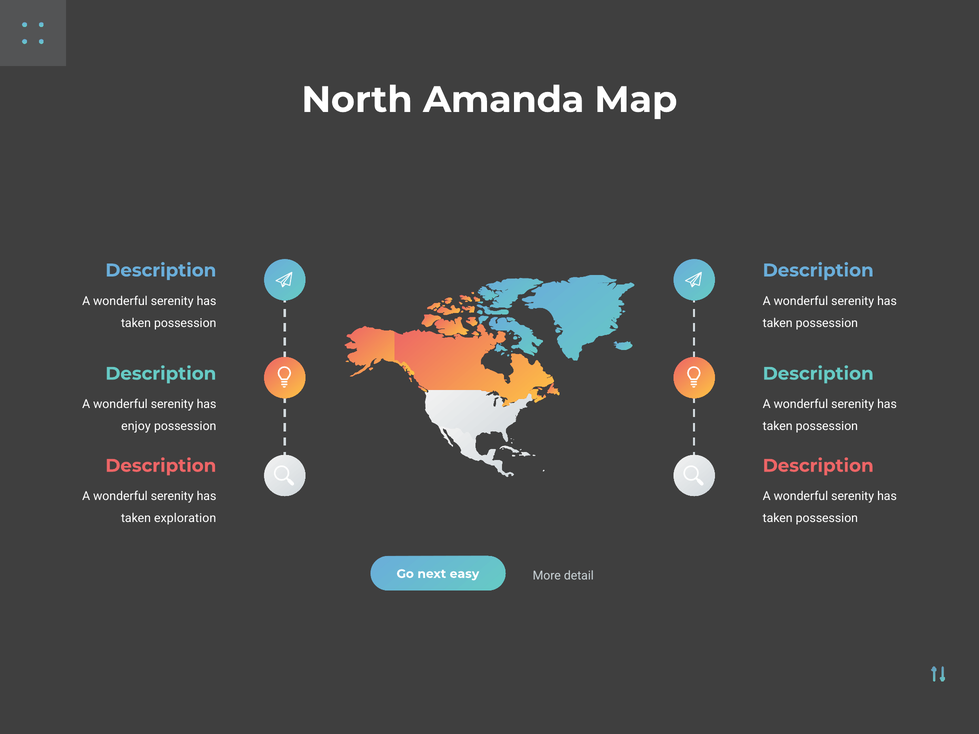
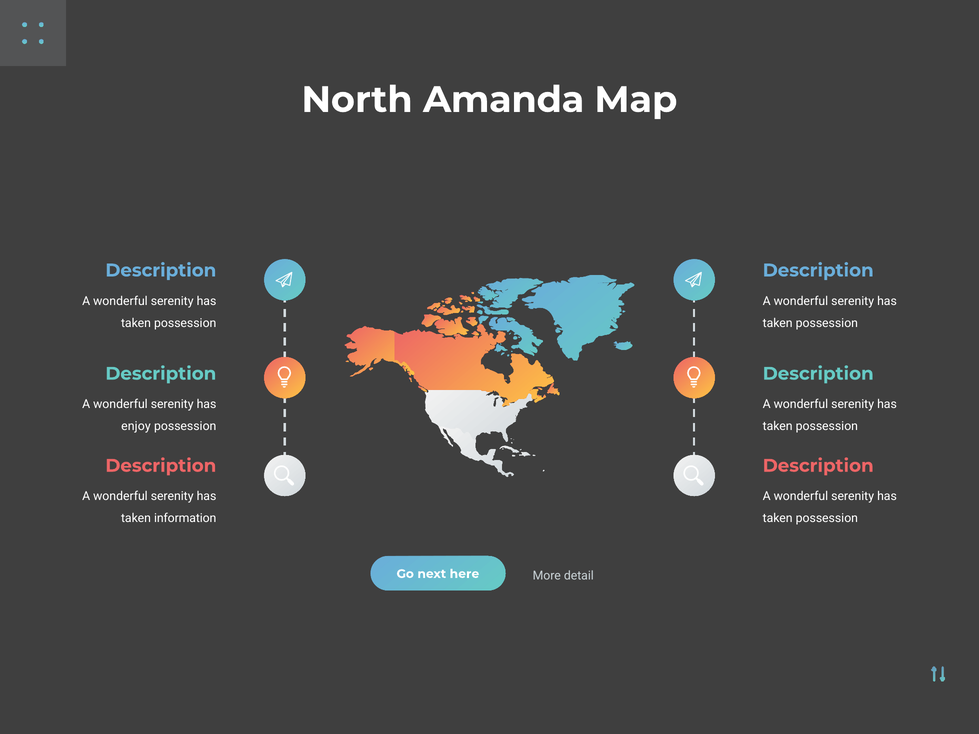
exploration: exploration -> information (185, 519)
easy: easy -> here (464, 574)
